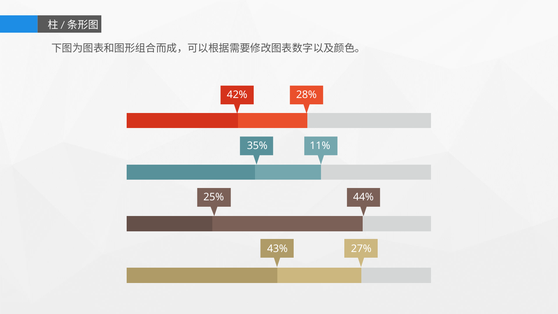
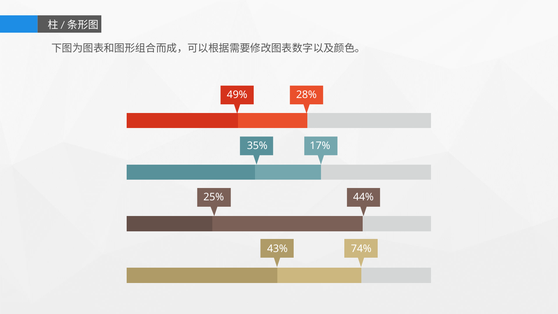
42%: 42% -> 49% (237, 95)
11%: 11% -> 17% (320, 146)
27%: 27% -> 74% (361, 248)
